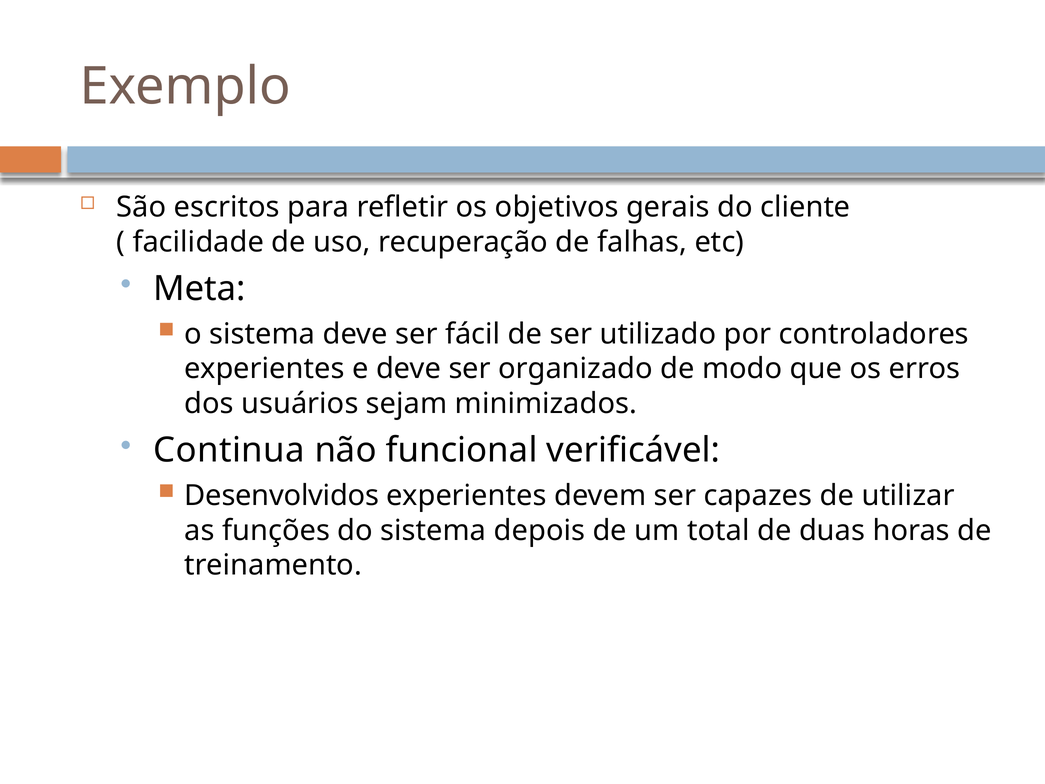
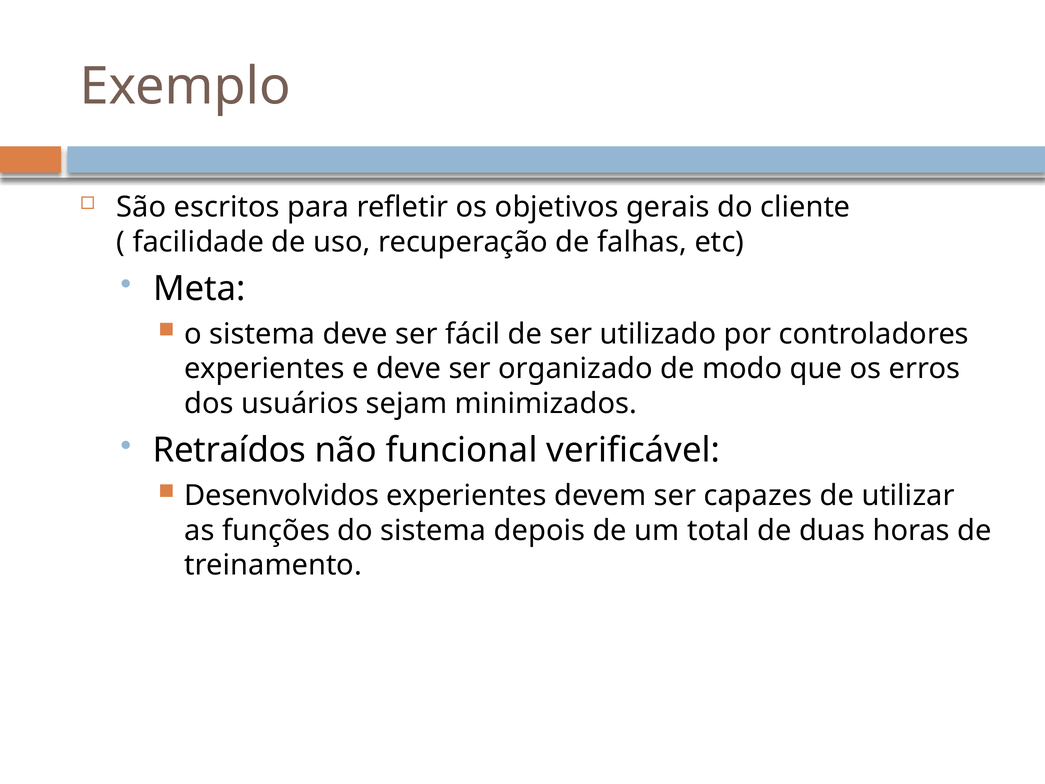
Continua: Continua -> Retraídos (229, 450)
